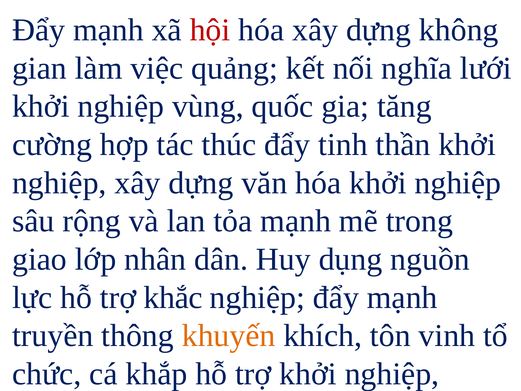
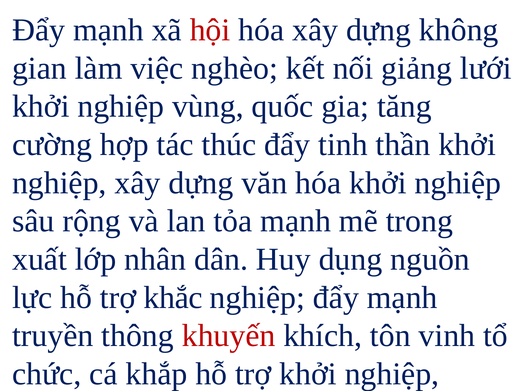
quảng: quảng -> nghèo (235, 68)
nghĩa: nghĩa -> giảng (417, 68)
giao: giao -> xuất (39, 259)
khuyến colour: orange -> red (229, 336)
